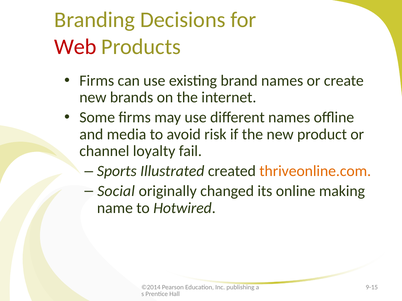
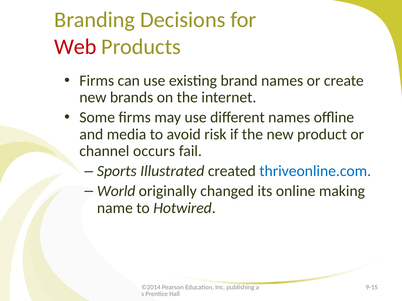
loyalty: loyalty -> occurs (154, 151)
thriveonline.com colour: orange -> blue (315, 171)
Social: Social -> World (116, 191)
